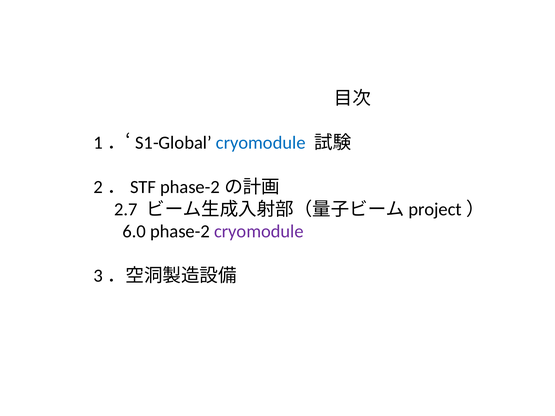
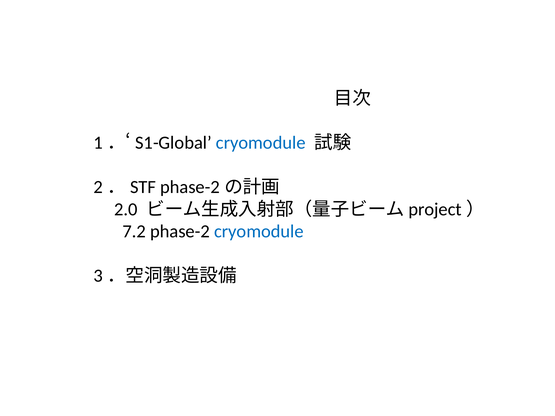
2.7: 2.7 -> 2.0 (126, 209)
6.0: 6.0 -> 7.2 (134, 232)
cryomodule colour: purple -> blue (259, 232)
